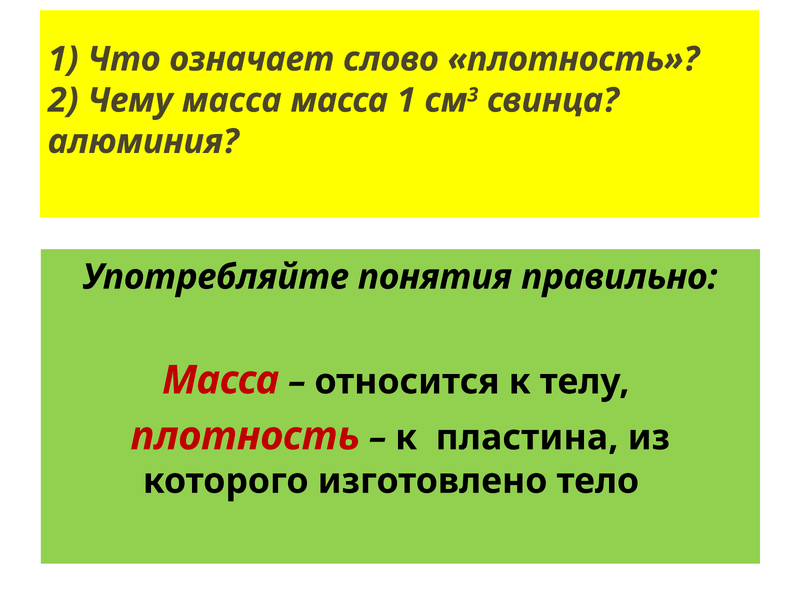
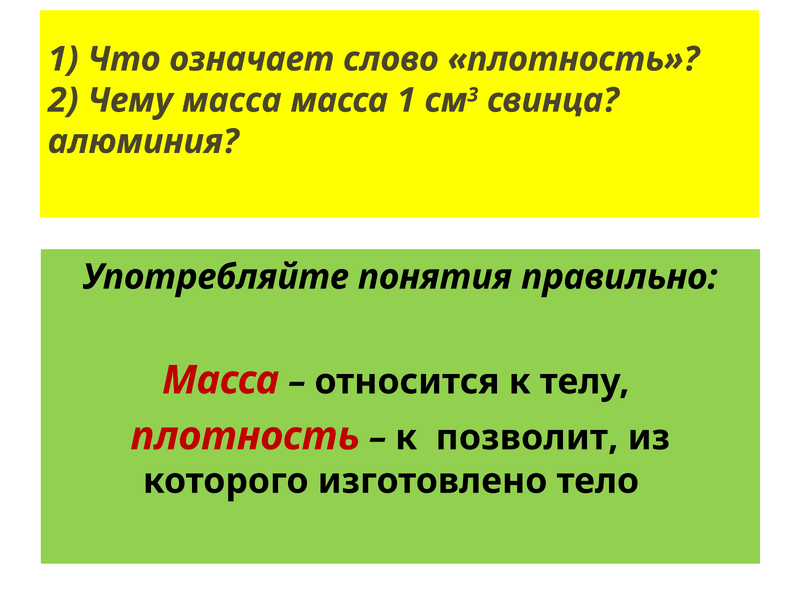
пластина: пластина -> позволит (527, 438)
